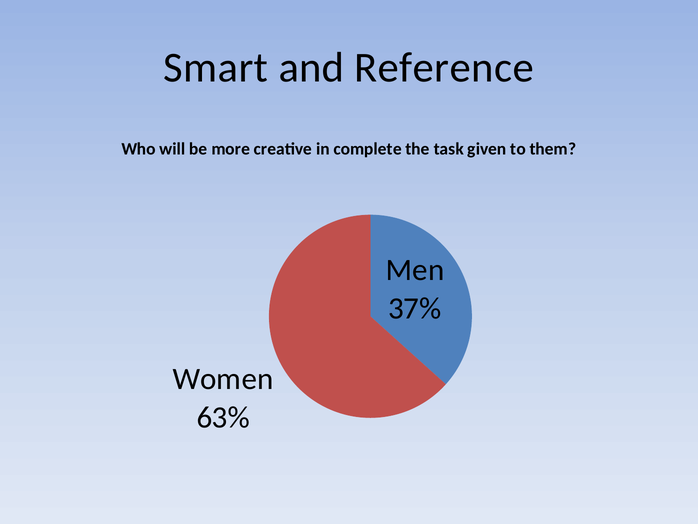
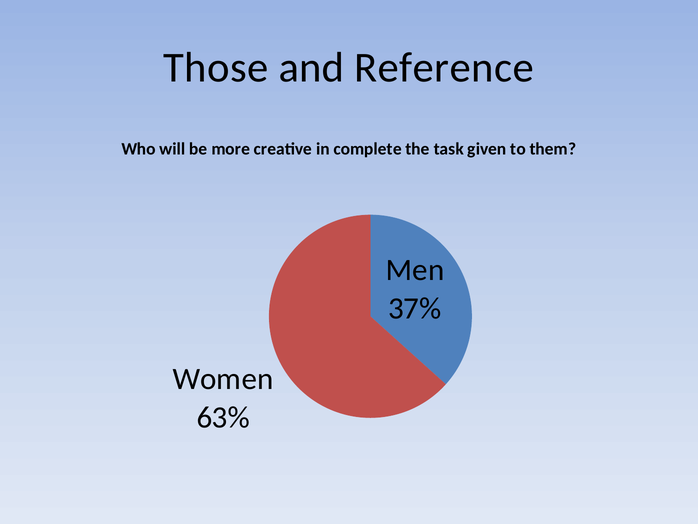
Smart: Smart -> Those (216, 68)
